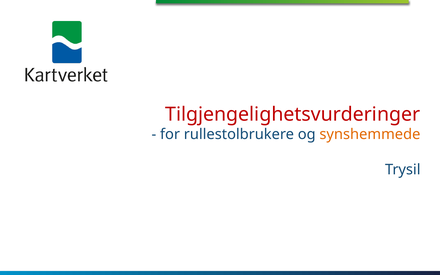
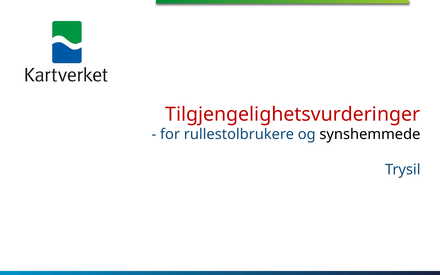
synshemmede colour: orange -> black (370, 134)
